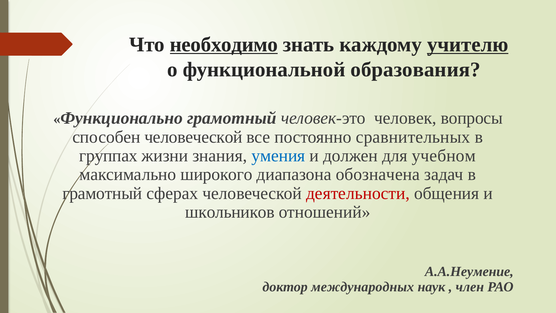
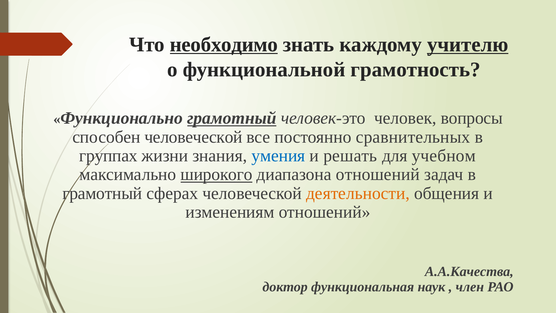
образования: образования -> грамотность (416, 70)
грамотный underline: none -> present (232, 118)
должен: должен -> решать (350, 156)
широкого underline: none -> present (217, 174)
диапазона обозначена: обозначена -> отношений (378, 174)
деятельности colour: red -> orange (358, 193)
школьников: школьников -> изменениям (230, 212)
А.А.Неумение: А.А.Неумение -> А.А.Качества (469, 272)
международных: международных -> функциональная (363, 287)
